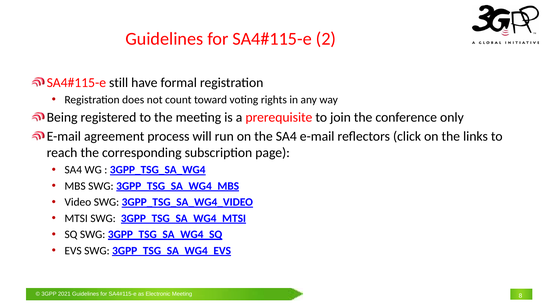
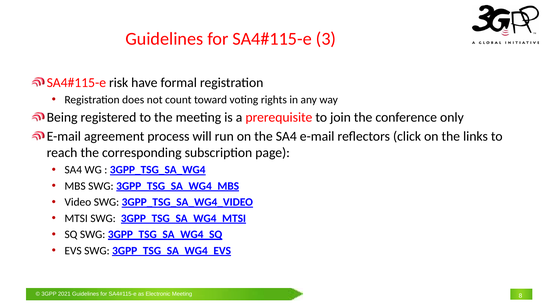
2: 2 -> 3 (326, 39)
still: still -> risk (119, 83)
